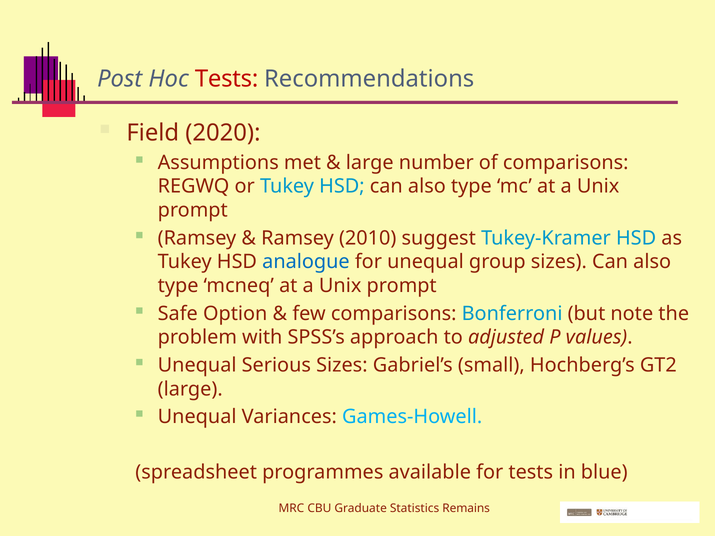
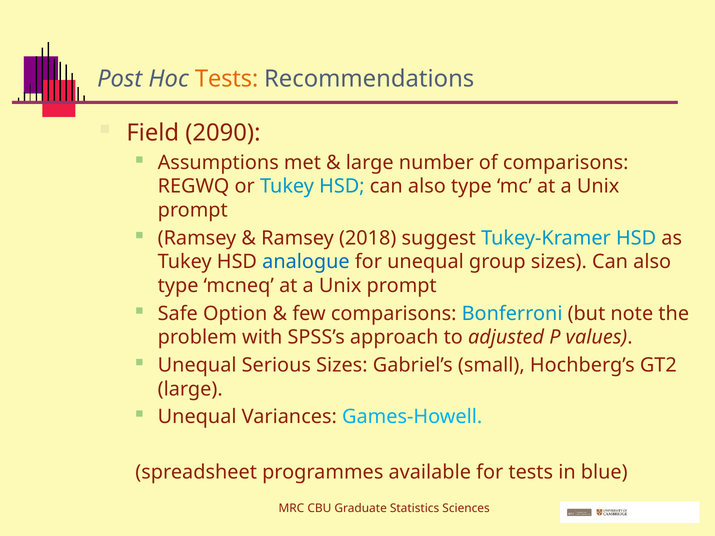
Tests colour: red -> orange (227, 79)
2020: 2020 -> 2090 (223, 133)
2010: 2010 -> 2018 (368, 238)
Remains: Remains -> Sciences (466, 508)
